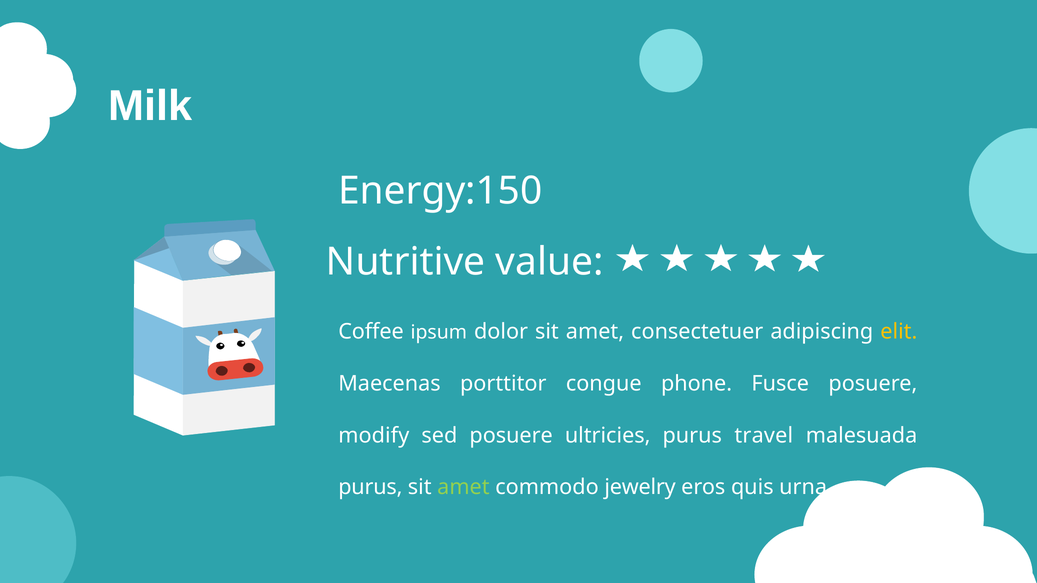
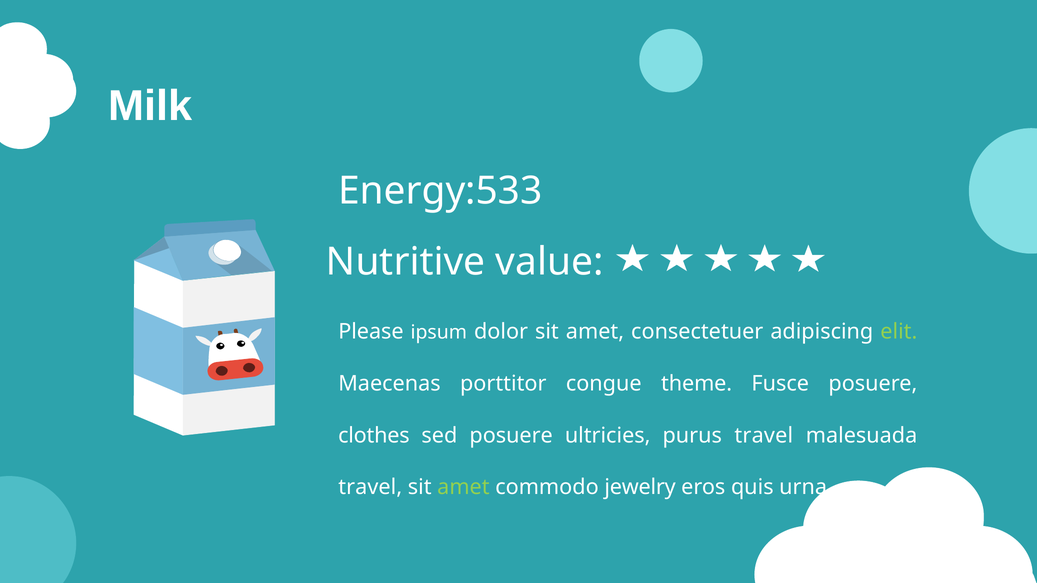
Energy:150: Energy:150 -> Energy:533 (440, 191)
Coffee: Coffee -> Please (371, 332)
elit colour: yellow -> light green (899, 332)
phone: phone -> theme (697, 384)
modify: modify -> clothes (374, 436)
purus: purus -> travel (370, 488)
